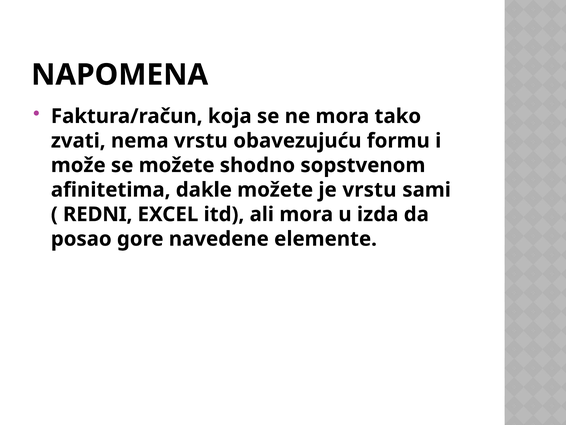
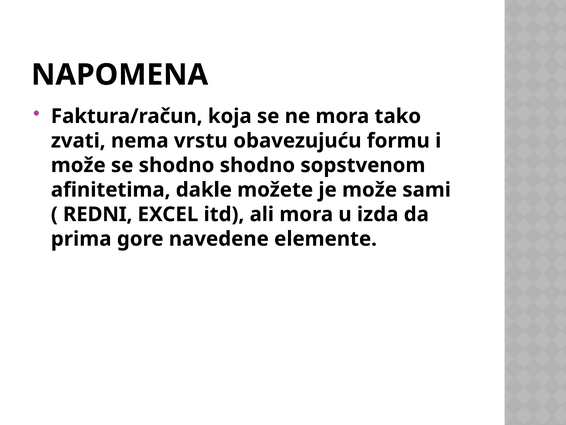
se možete: možete -> shodno (177, 165)
je vrstu: vrstu -> može (370, 190)
posao: posao -> prima (81, 239)
